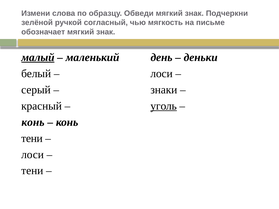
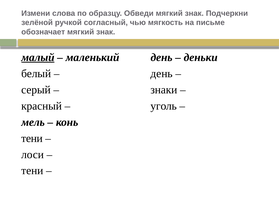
лоси: лоси -> день (162, 74)
уголь underline: present -> none (164, 106)
конь: конь -> мель (33, 122)
